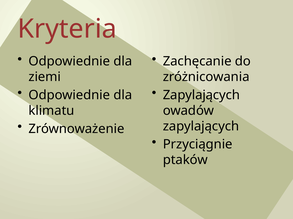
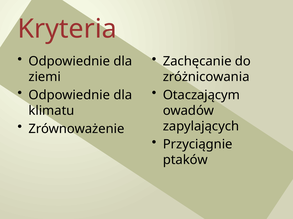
Zapylających: Zapylających -> Otaczającym (201, 95)
